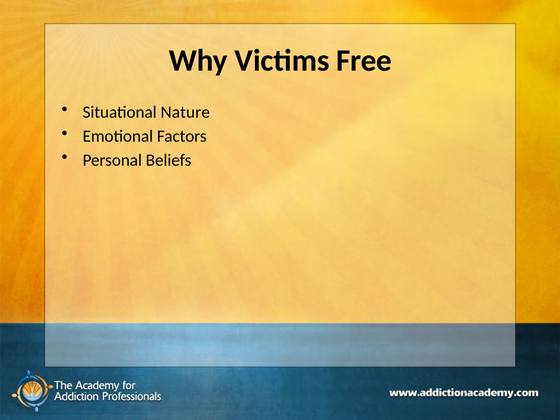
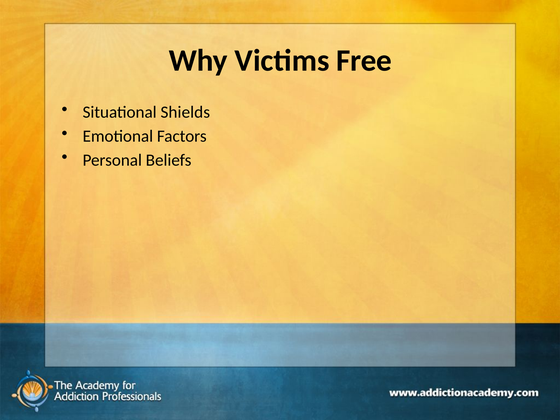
Nature: Nature -> Shields (185, 112)
